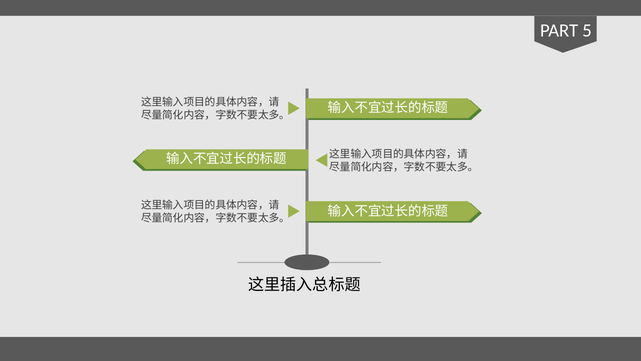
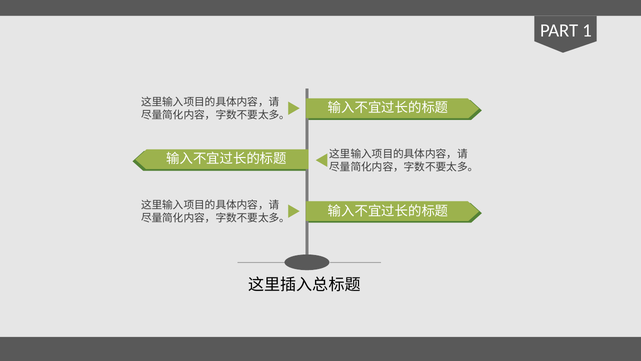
5: 5 -> 1 (587, 31)
